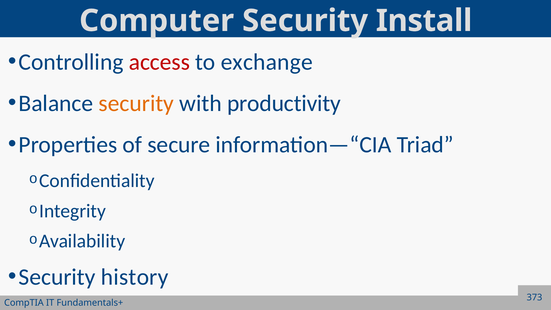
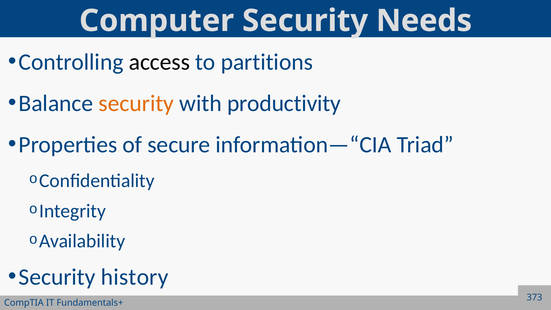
Install: Install -> Needs (424, 21)
access colour: red -> black (159, 62)
exchange: exchange -> partitions (267, 62)
